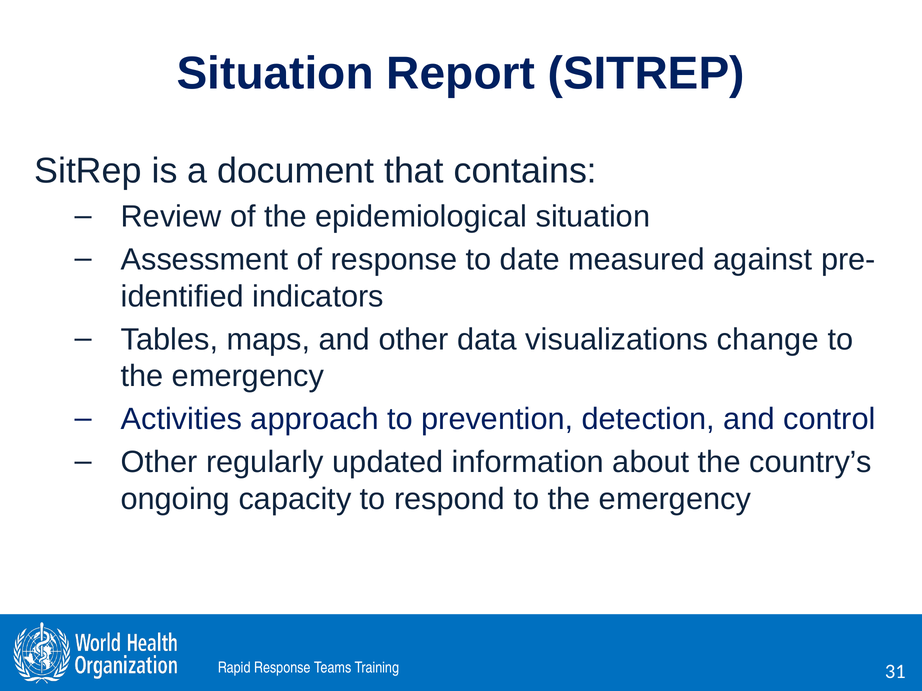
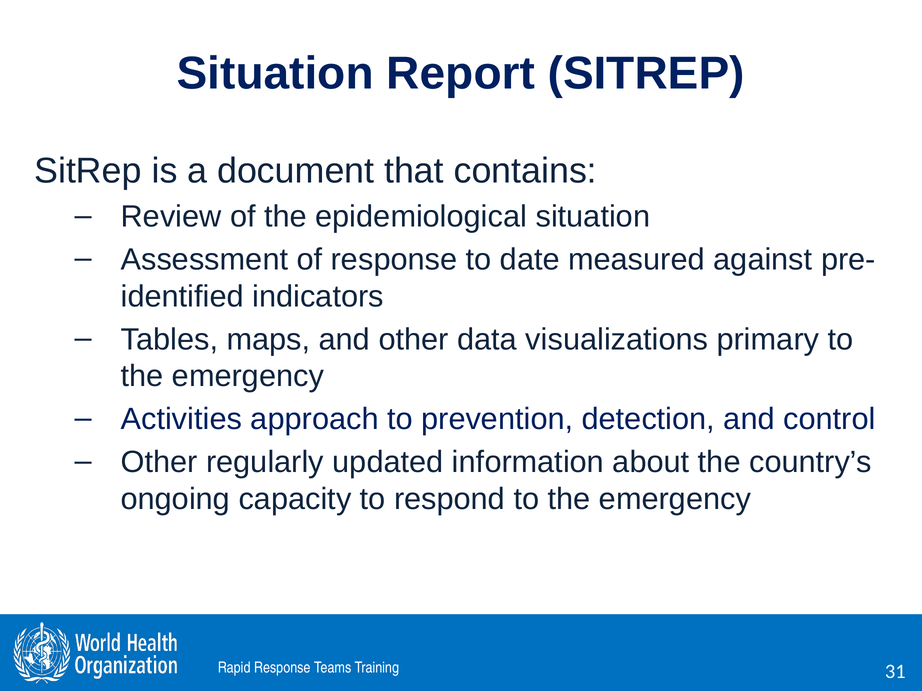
change: change -> primary (768, 340)
